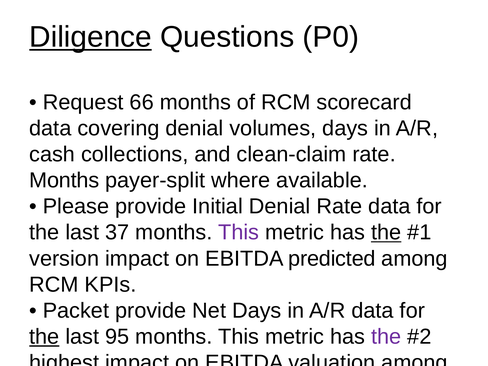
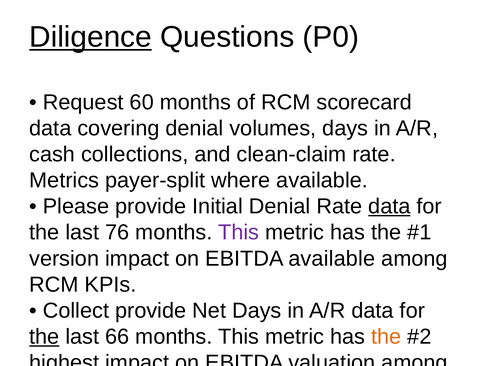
66: 66 -> 60 (142, 102)
Months: Months -> Metrics (64, 180)
data underline: none -> present (389, 206)
37: 37 -> 76 (117, 233)
the underline: present -> none (386, 233)
EBITDA predicted: predicted -> available (332, 259)
Packet: Packet -> Collect (76, 311)
95: 95 -> 66 (117, 337)
the colour: purple -> orange (386, 337)
